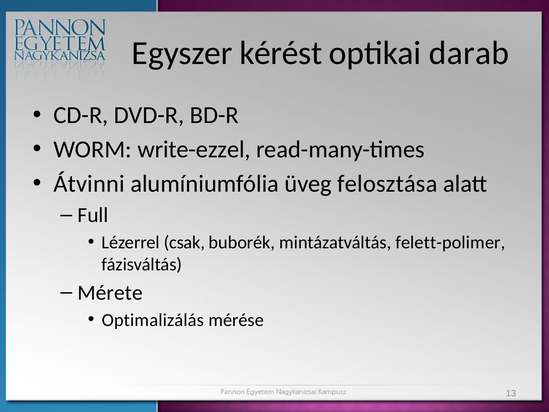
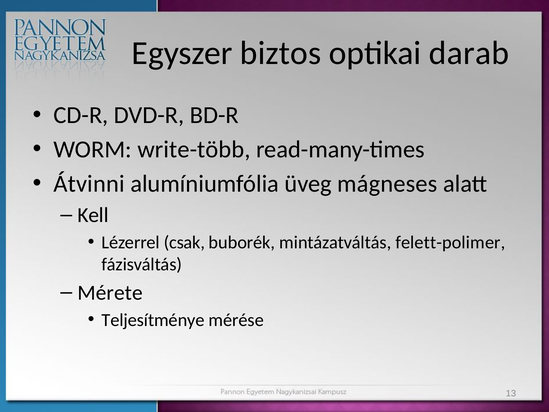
kérést: kérést -> biztos (281, 53)
write-ezzel: write-ezzel -> write-több (194, 149)
felosztása: felosztása -> mágneses (387, 184)
Full: Full -> Kell (93, 215)
Optimalizálás: Optimalizálás -> Teljesítménye (153, 320)
